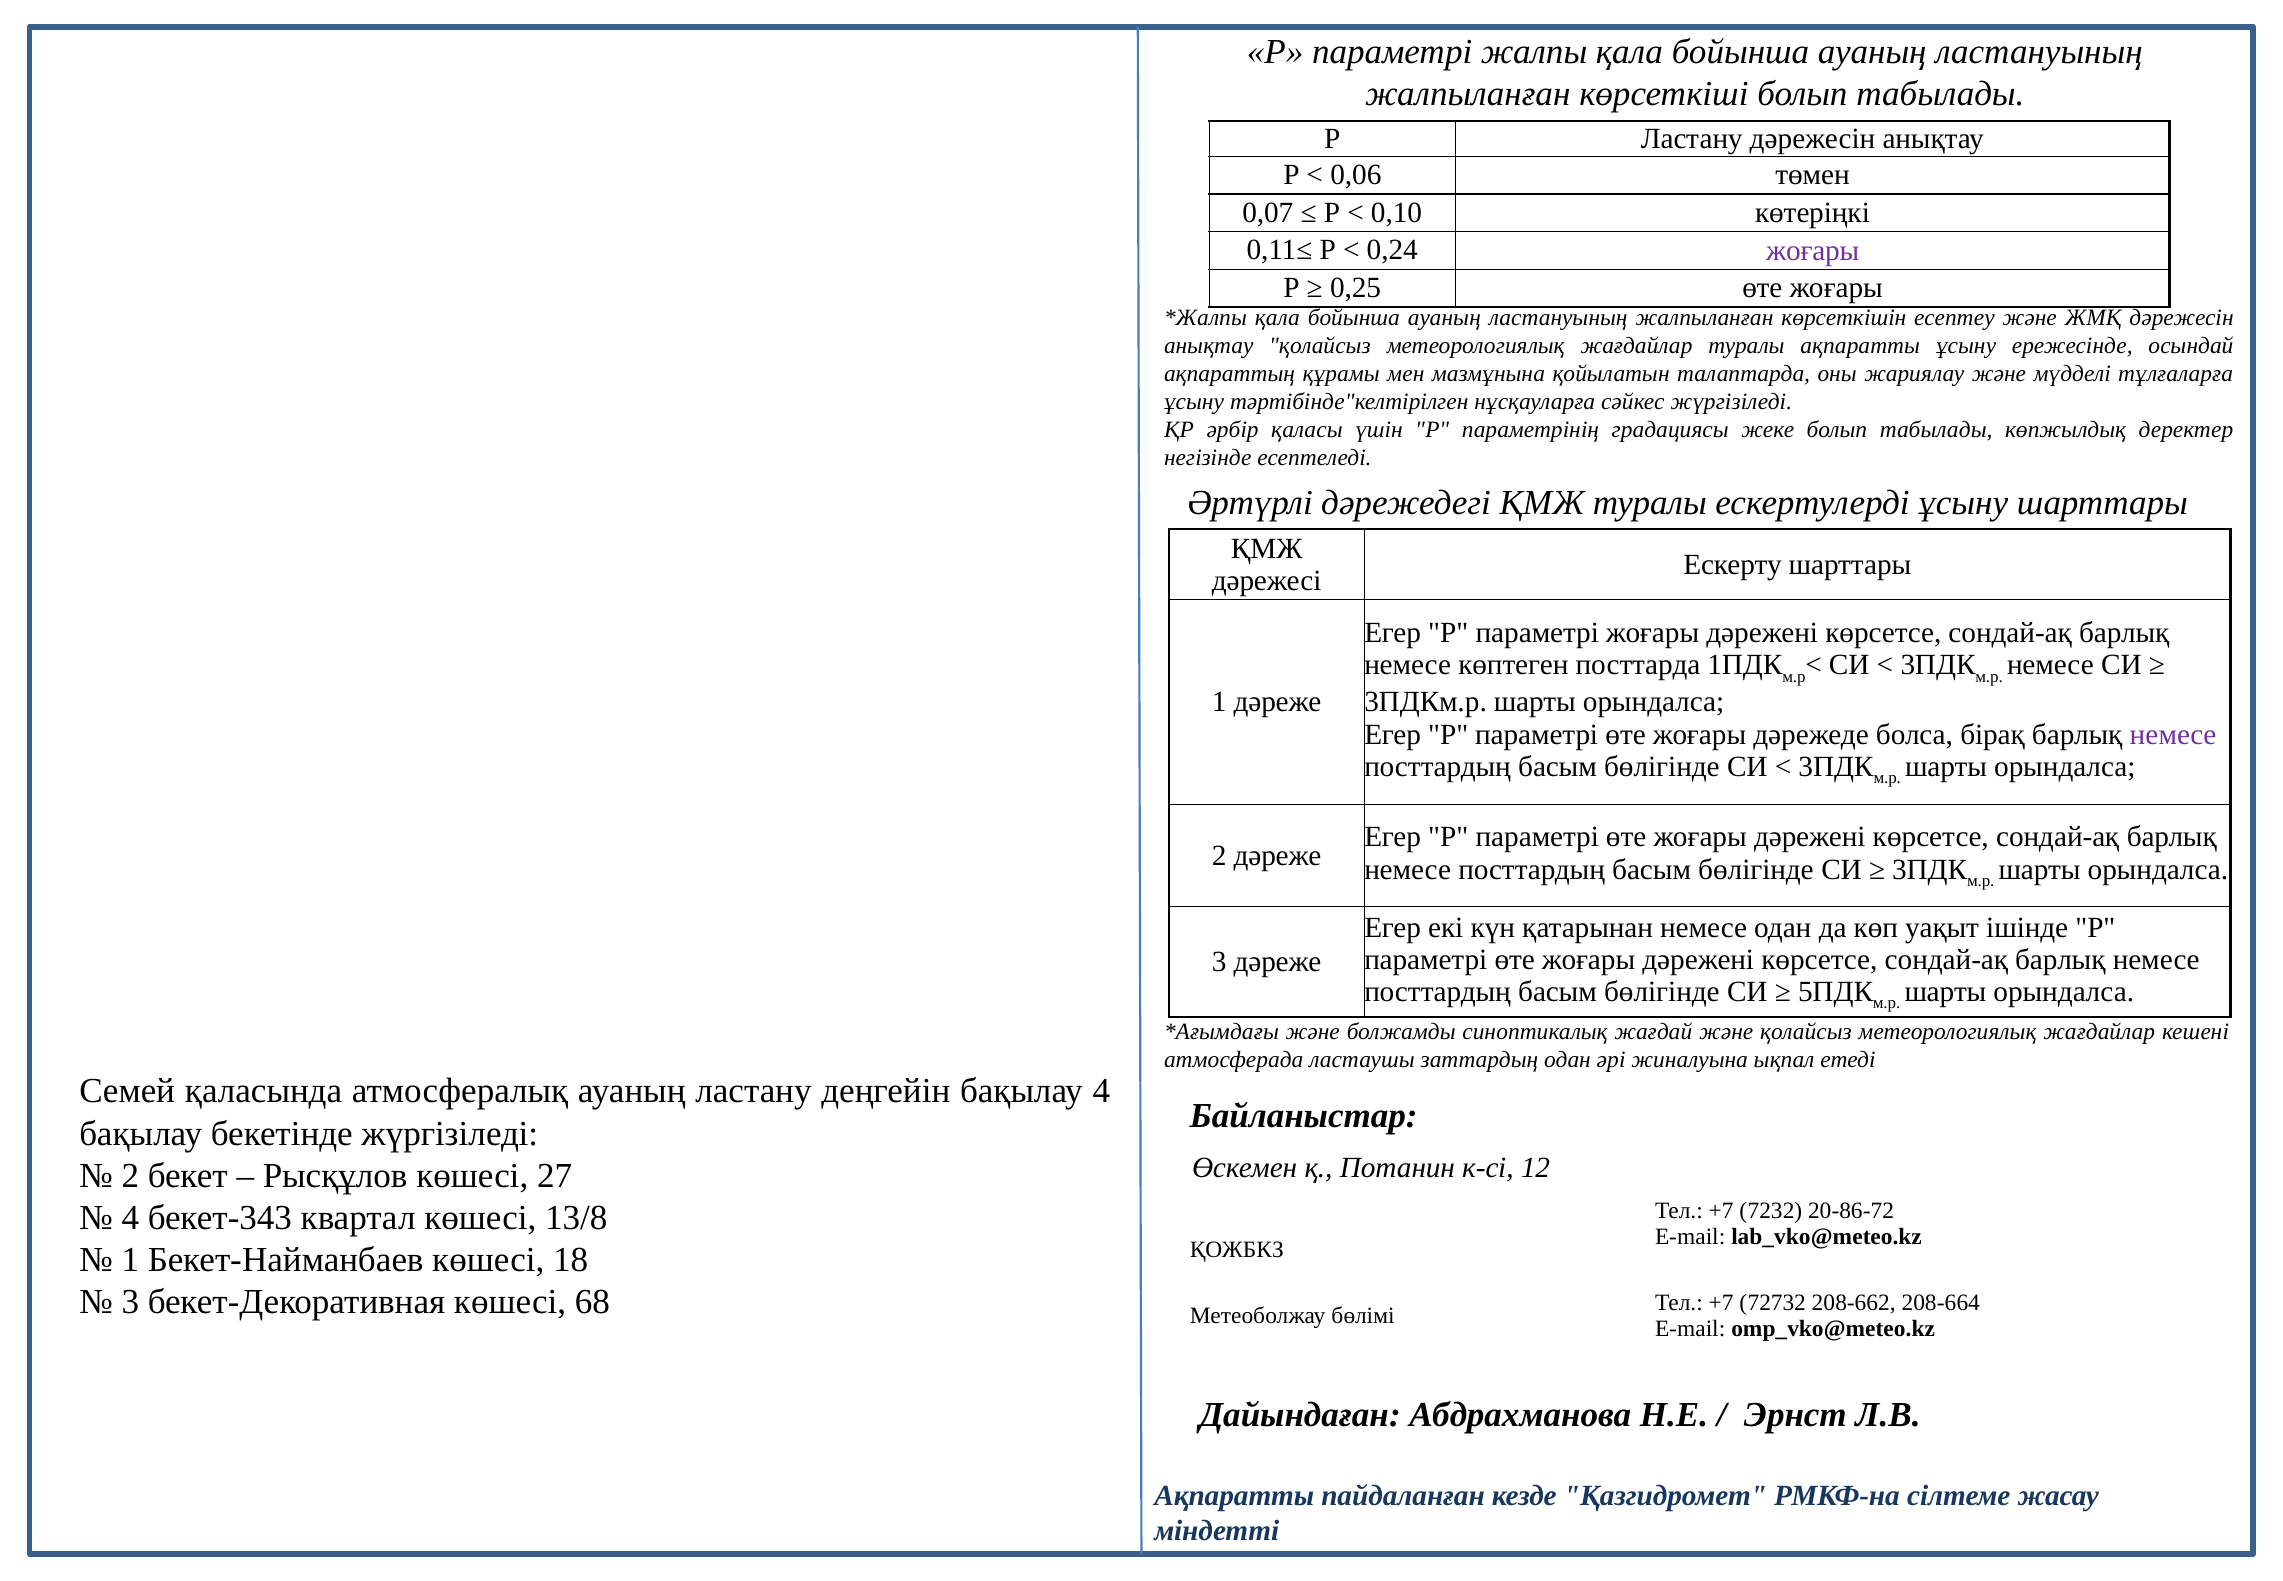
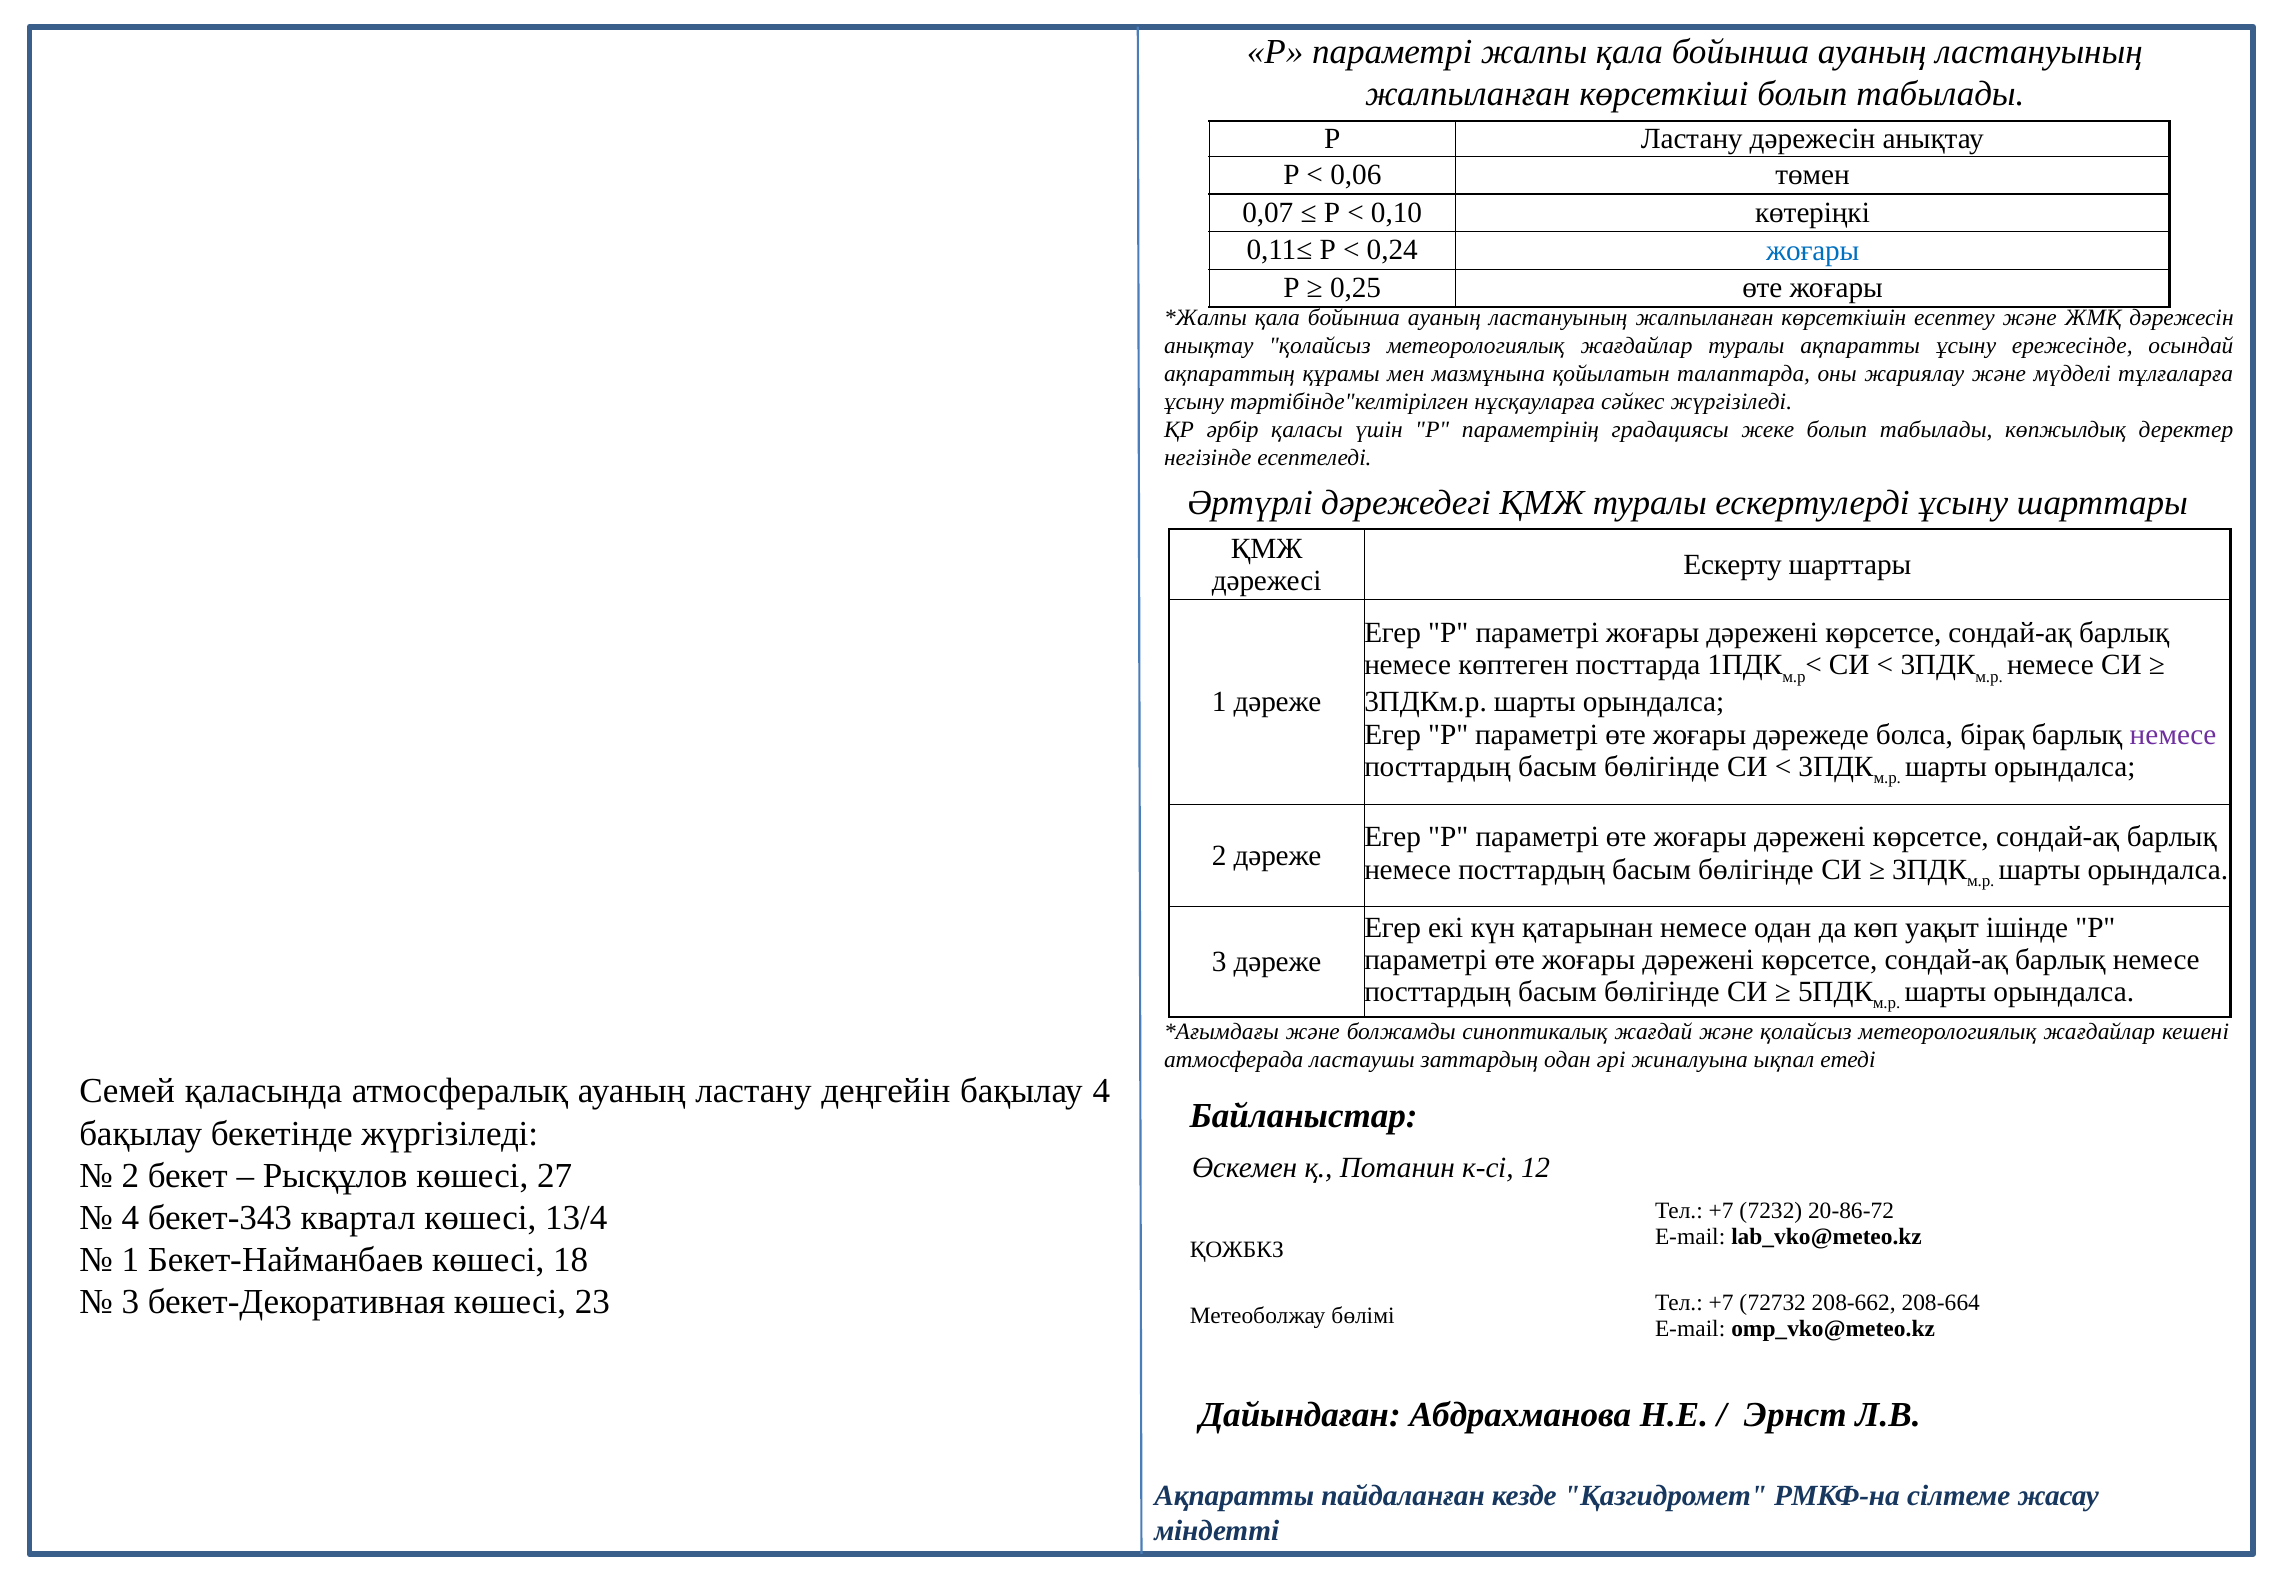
жоғары colour: purple -> blue (1813, 250)
13/8: 13/8 -> 13/4 (576, 1217)
68: 68 -> 23 (592, 1302)
